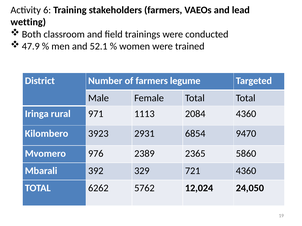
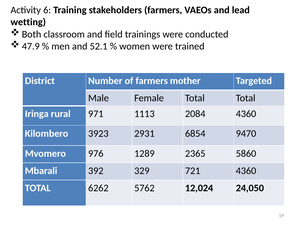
legume: legume -> mother (185, 81)
2389: 2389 -> 1289 (144, 154)
